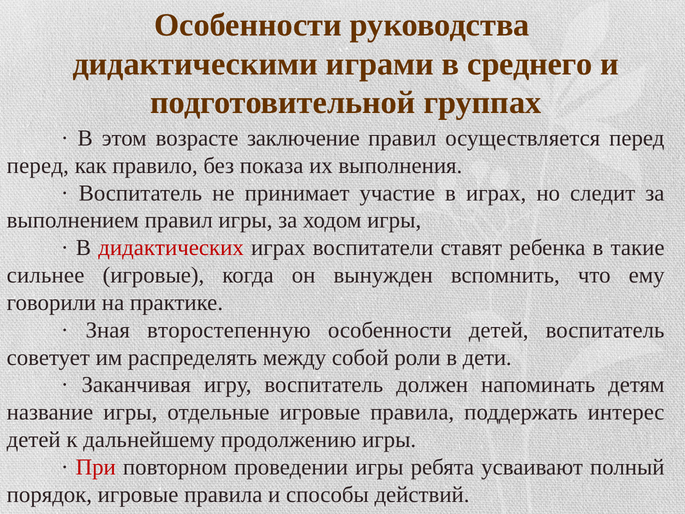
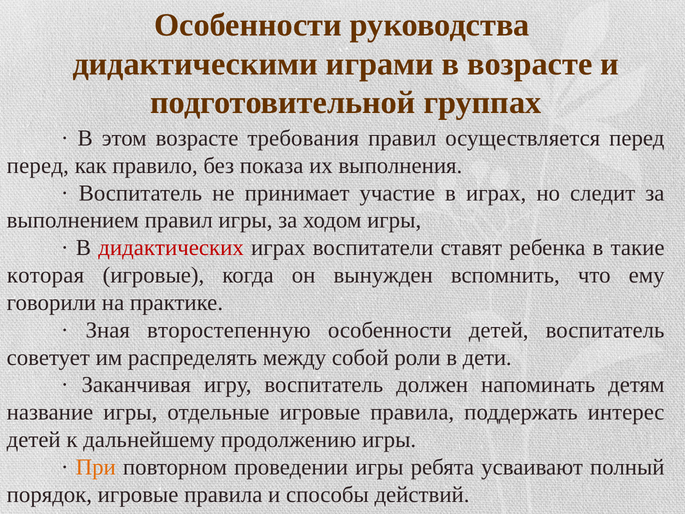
в среднего: среднего -> возрасте (530, 64)
заключение: заключение -> требования (303, 138)
сильнее: сильнее -> которая (46, 275)
При colour: red -> orange (96, 467)
